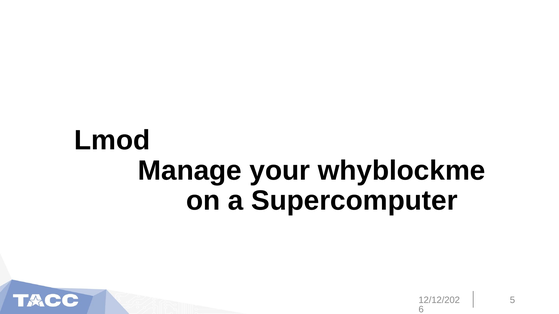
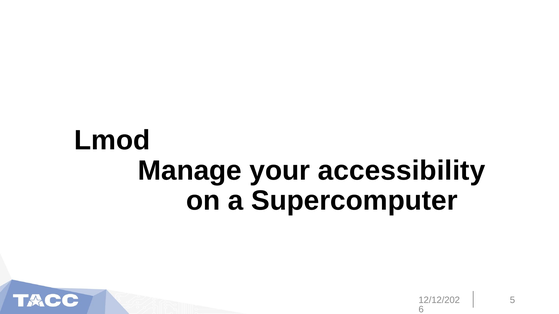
whyblockme: whyblockme -> accessibility (402, 171)
